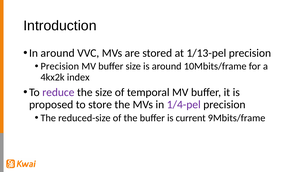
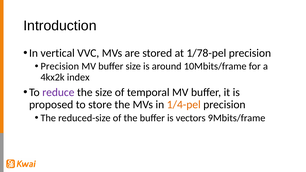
In around: around -> vertical (58, 53)
1/13-pel: 1/13-pel -> 1/78-pel (206, 53)
1/4-pel colour: purple -> orange (184, 105)
current: current -> vectors (191, 118)
